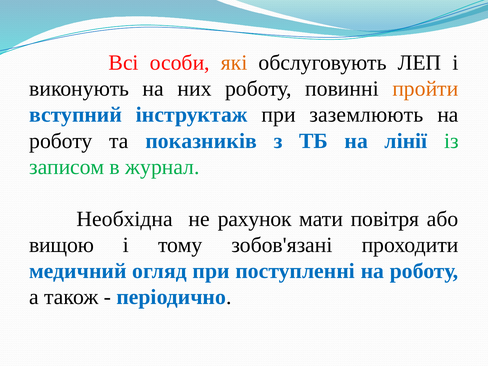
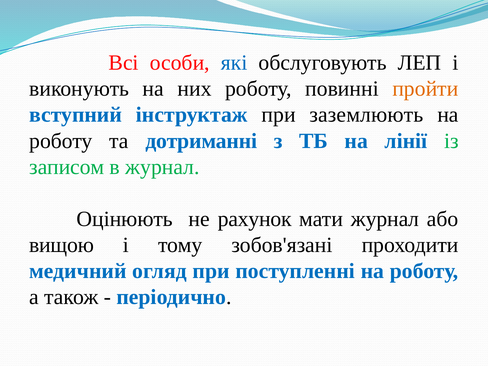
які colour: orange -> blue (234, 63)
показників: показників -> дотриманні (201, 141)
Необхідна: Необхідна -> Оцінюють (125, 219)
мати повітря: повітря -> журнал (385, 219)
